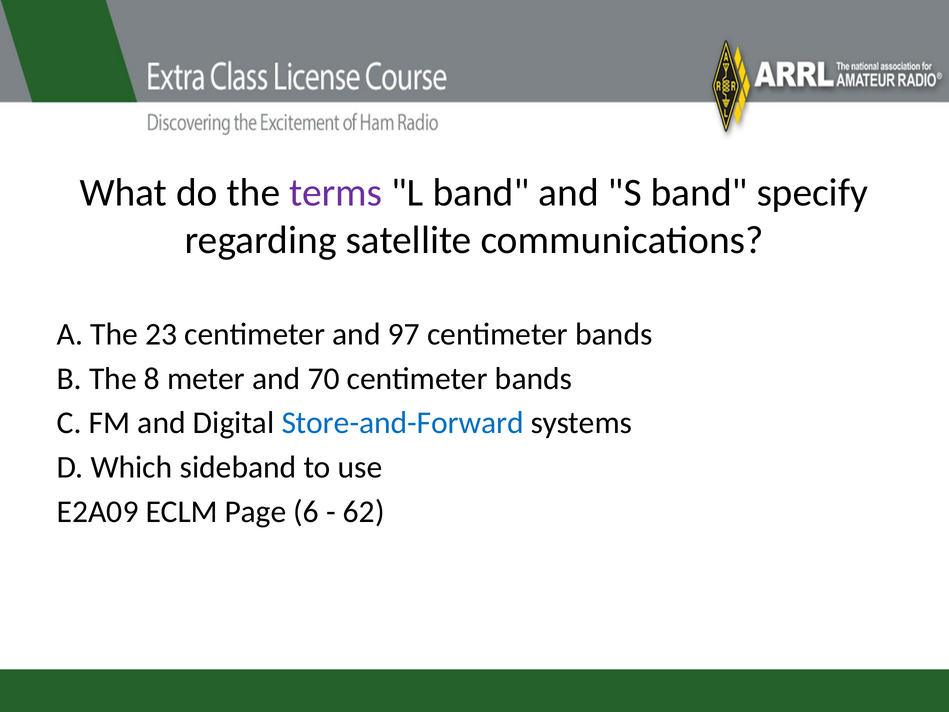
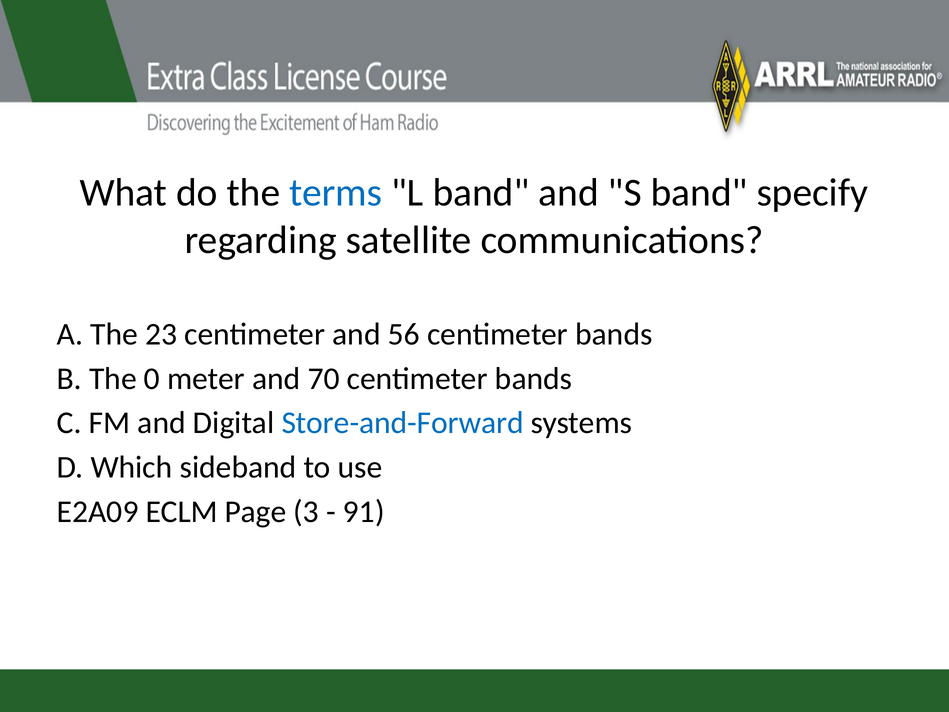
terms colour: purple -> blue (336, 192)
97: 97 -> 56 (404, 334)
8: 8 -> 0 (152, 379)
6: 6 -> 3 (306, 511)
62: 62 -> 91 (364, 511)
